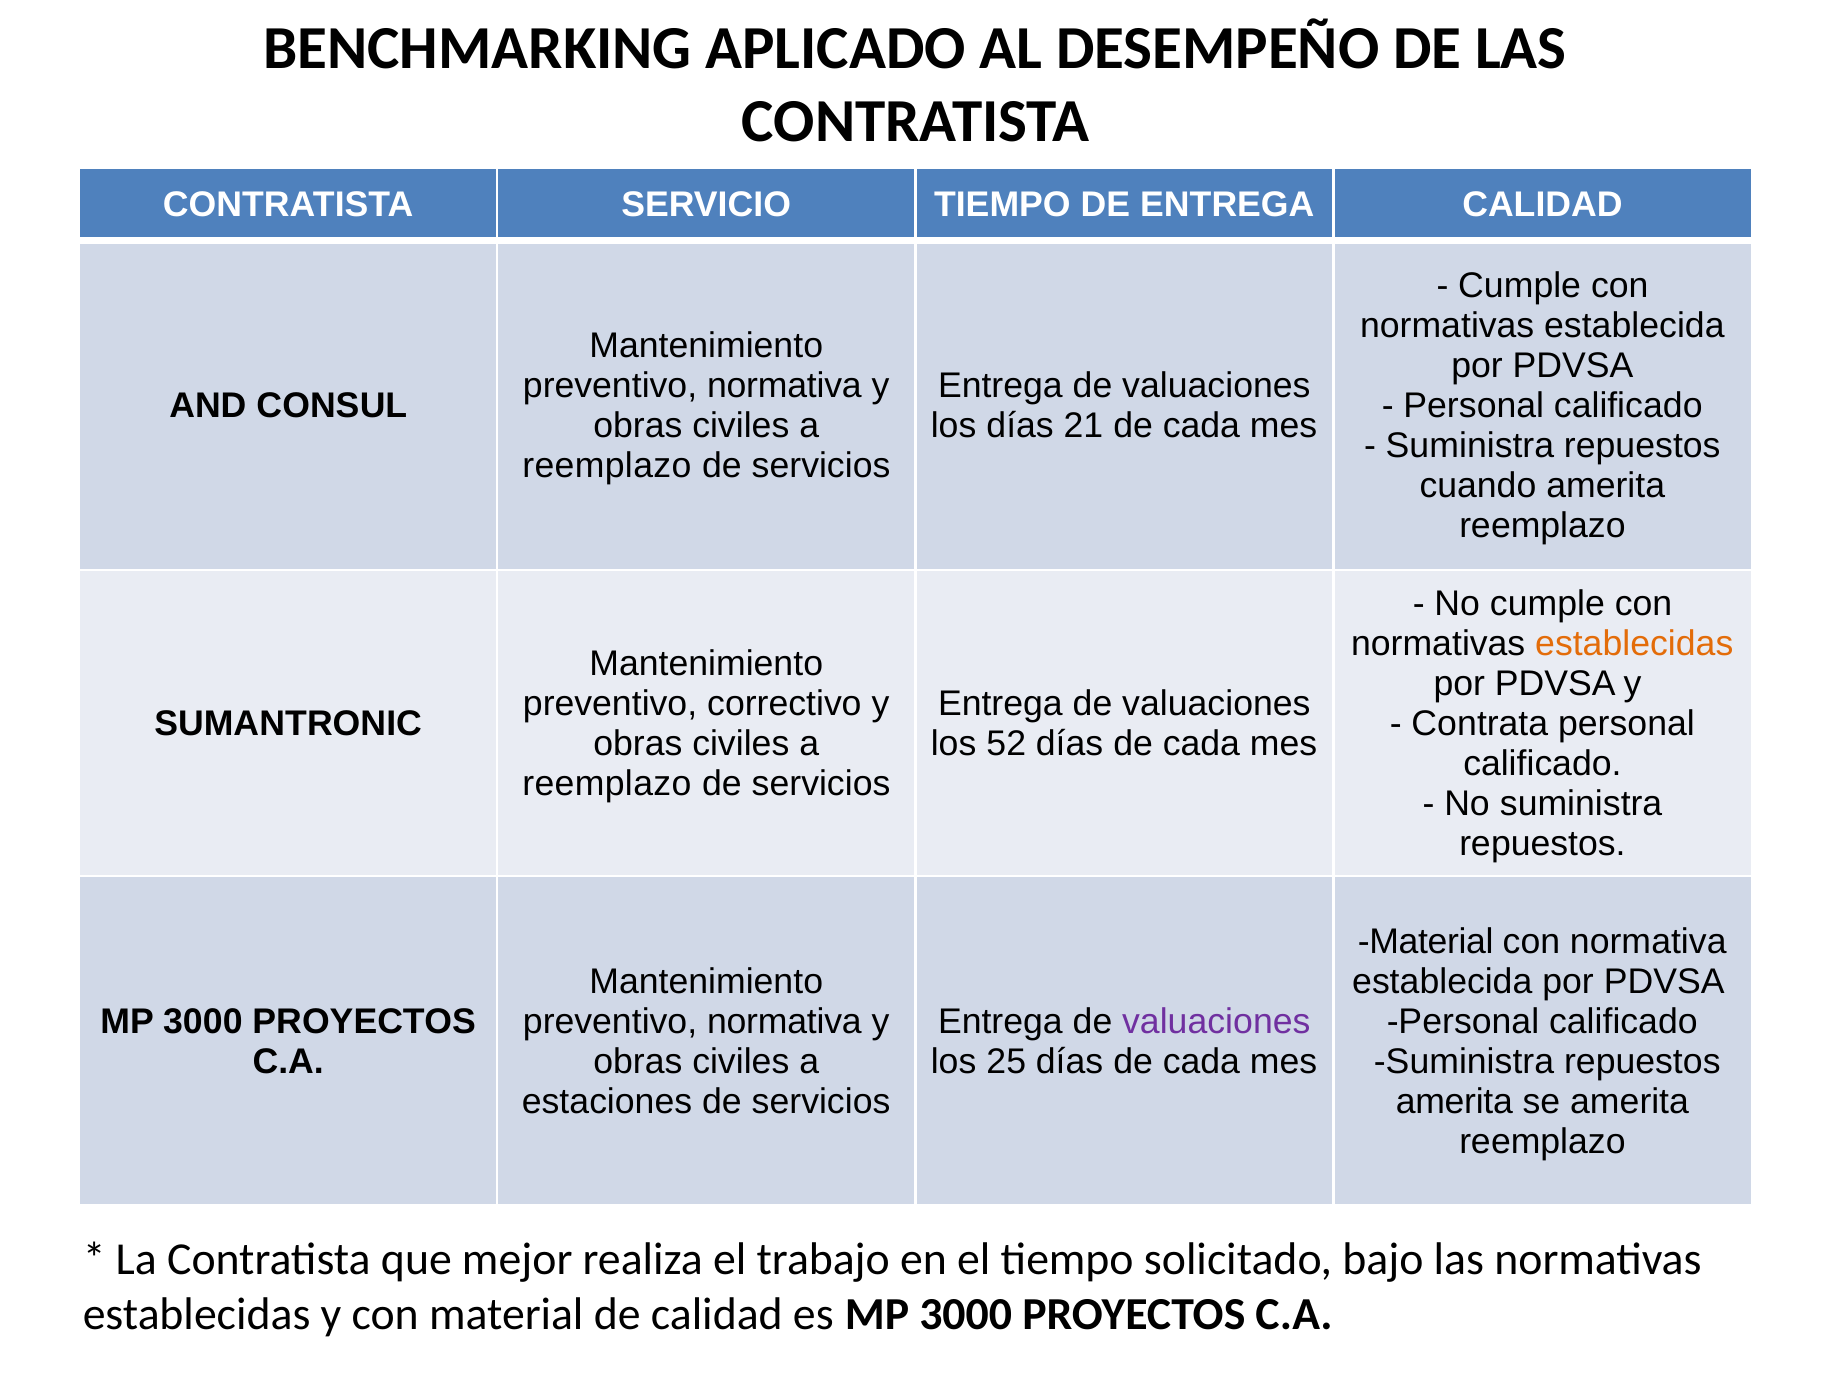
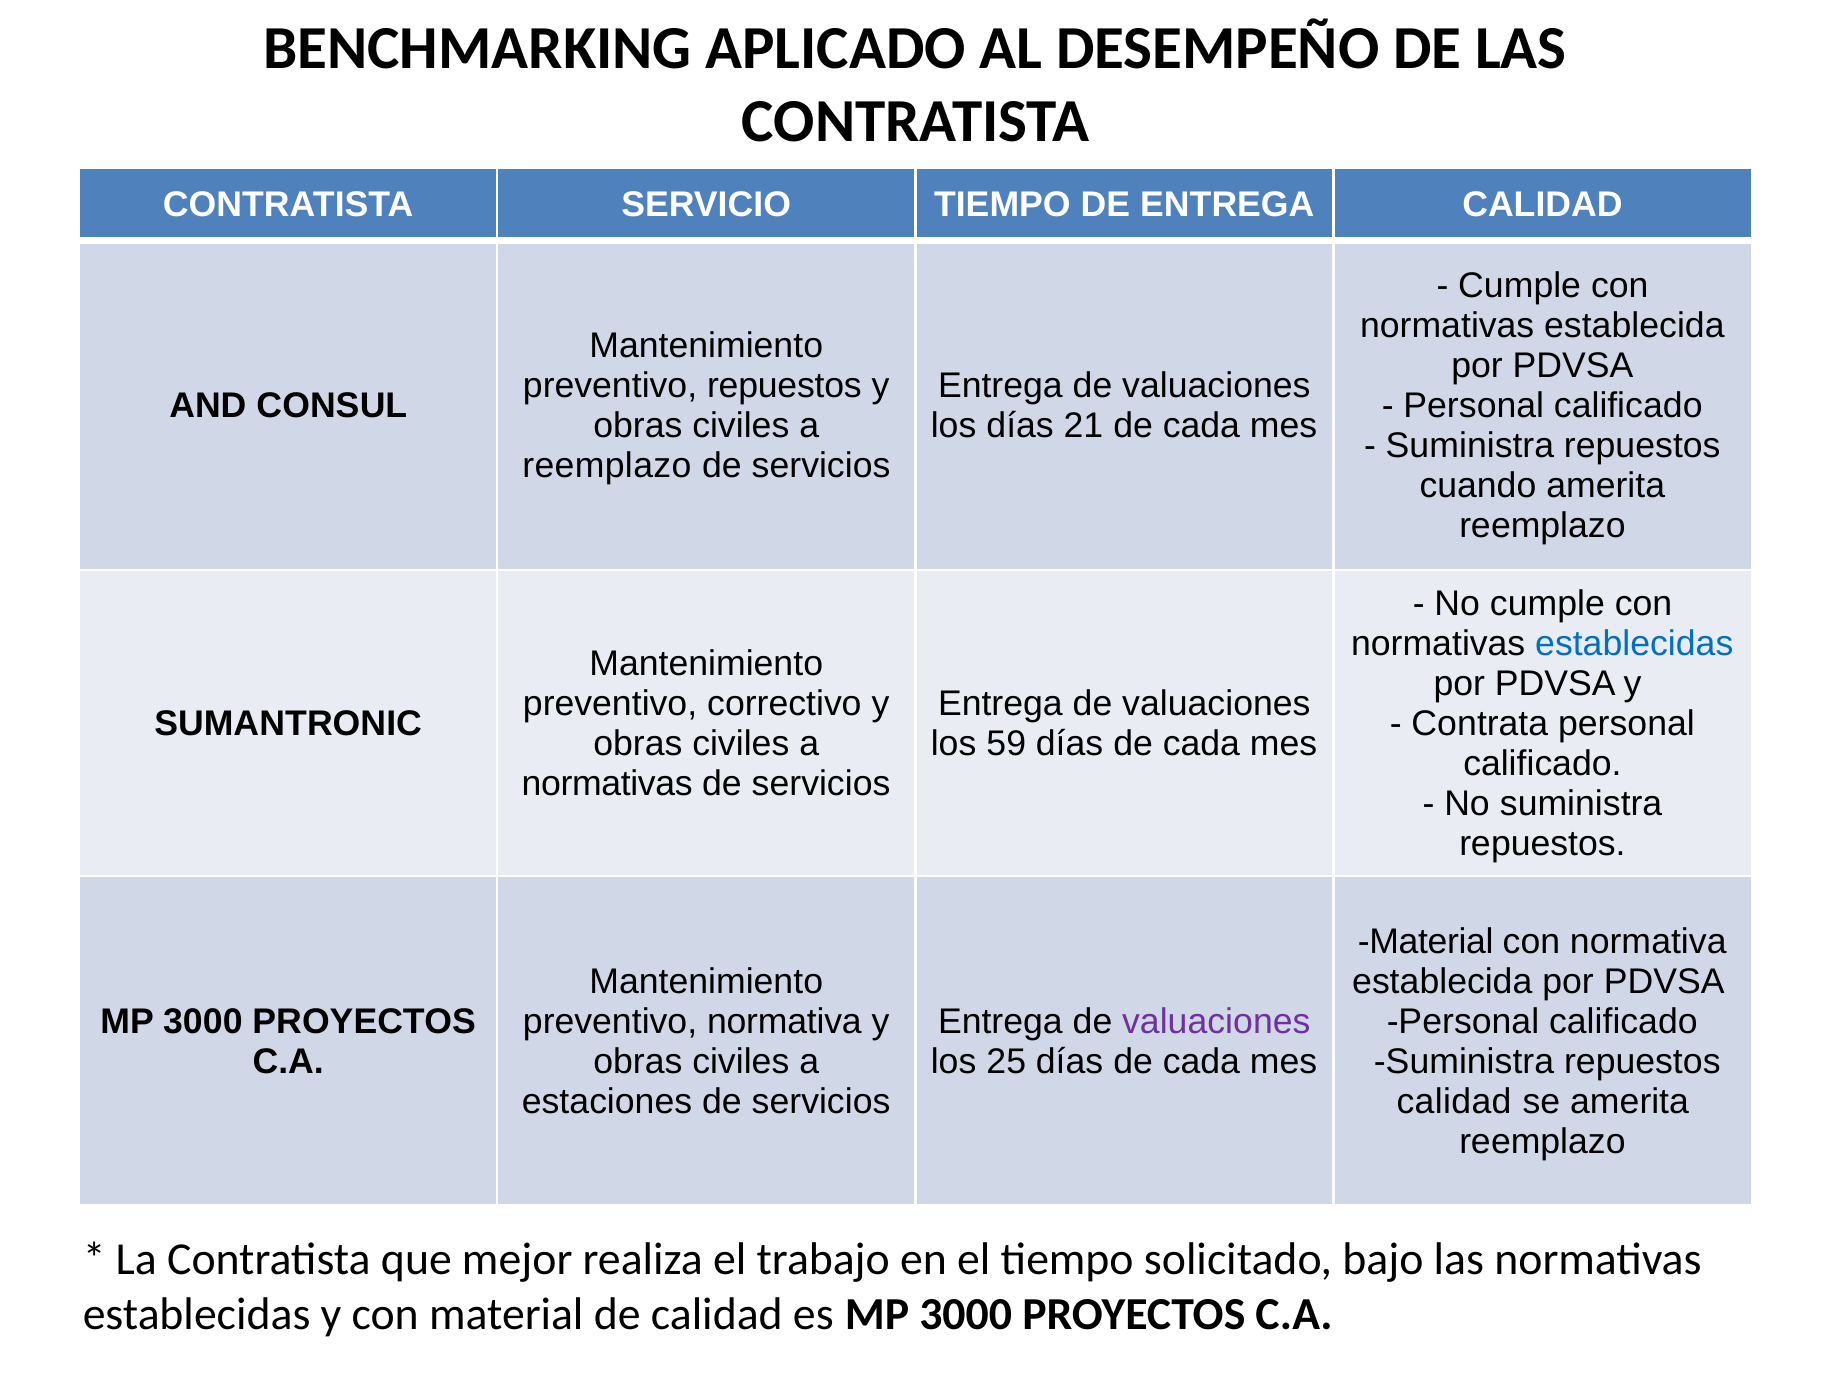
normativa: normativa -> repuestos (784, 386)
establecidas colour: orange -> blue (1634, 644)
52: 52 -> 59 (1006, 744)
reemplazo: reemplazo -> normativas (607, 784)
amerita: amerita -> calidad (1454, 1102)
